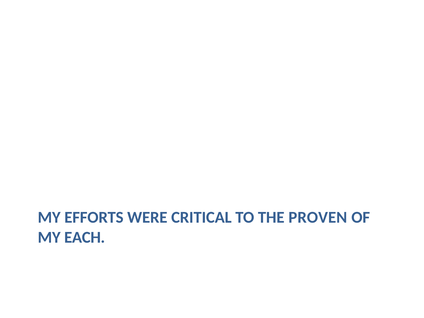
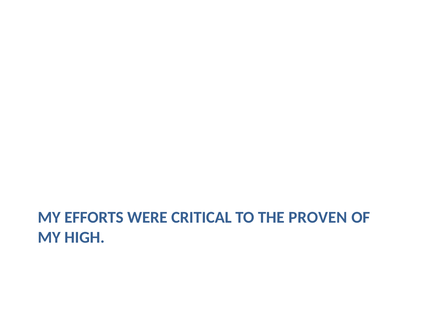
EACH: EACH -> HIGH (85, 237)
